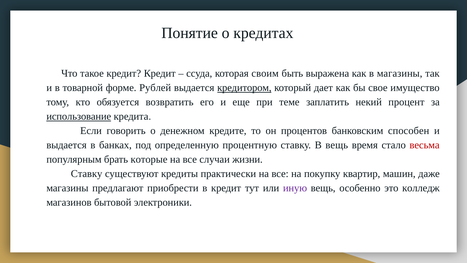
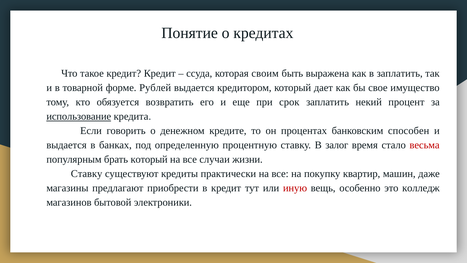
в магазины: магазины -> заплатить (400, 73)
кредитором underline: present -> none (244, 88)
теме: теме -> срок (289, 102)
процентов: процентов -> процентах (304, 131)
В вещь: вещь -> залог (337, 145)
брать которые: которые -> который (149, 159)
иную colour: purple -> red (295, 188)
